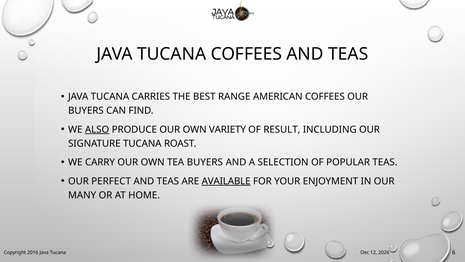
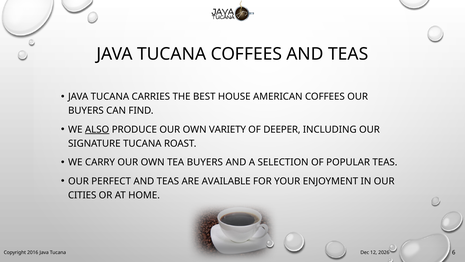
RANGE: RANGE -> HOUSE (234, 97)
RESULT: RESULT -> DEEPER (282, 129)
AVAILABLE underline: present -> none (226, 181)
MANY: MANY -> CITIES (82, 195)
